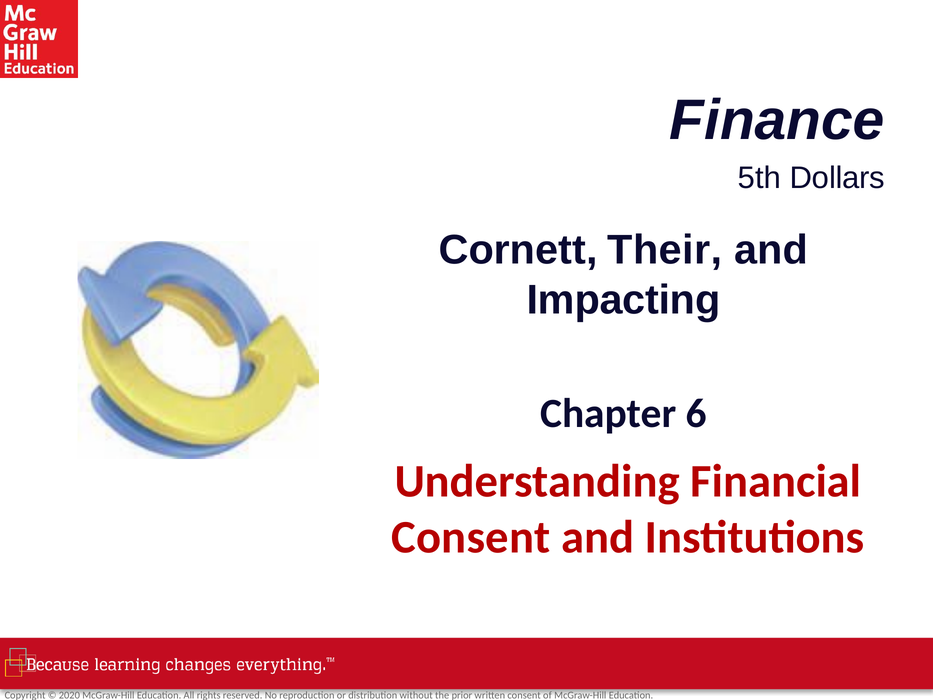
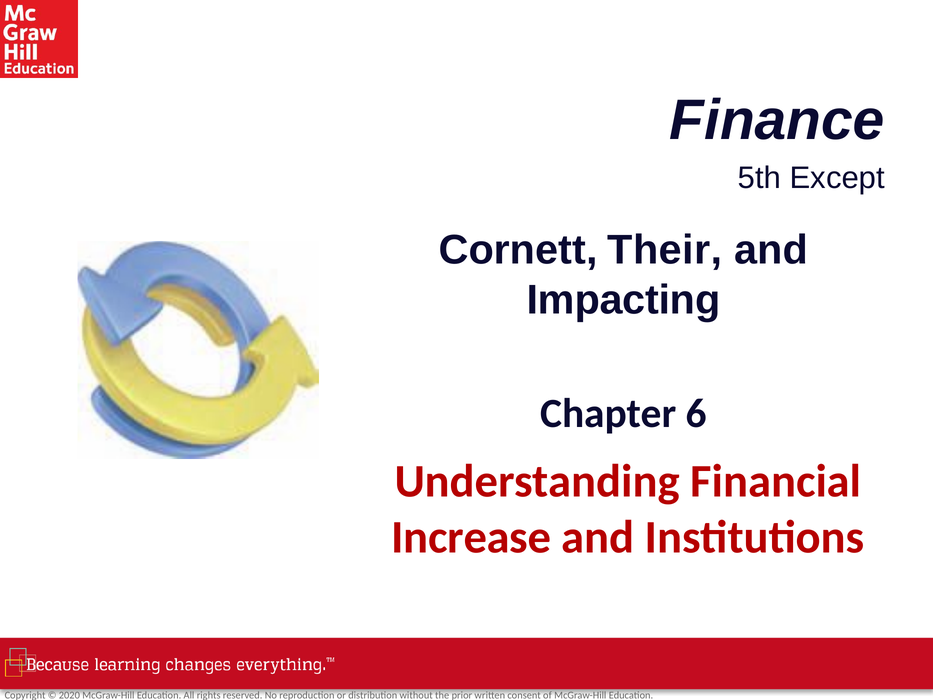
Dollars: Dollars -> Except (837, 178)
Consent: Consent -> Increase (471, 537)
